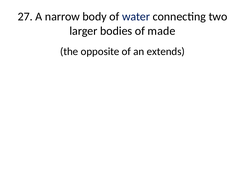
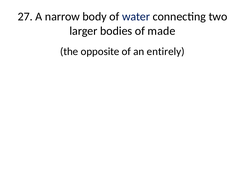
extends: extends -> entirely (166, 51)
